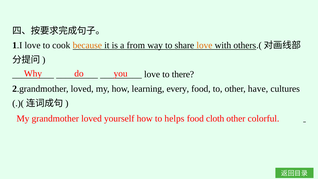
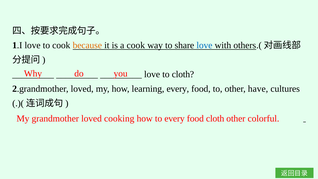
a from: from -> cook (136, 45)
love colour: orange -> blue (204, 45)
to there: there -> cloth (183, 74)
yourself: yourself -> cooking (119, 119)
to helps: helps -> every (175, 119)
